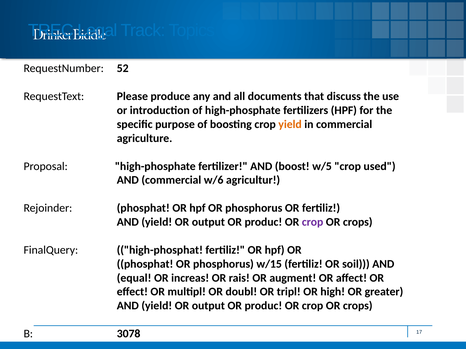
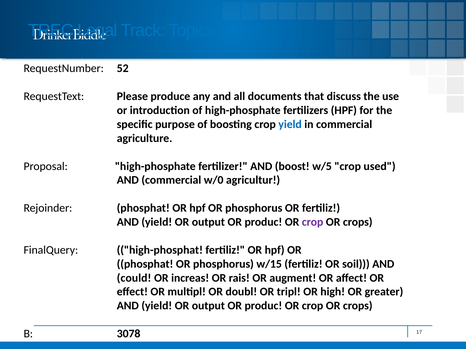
yield colour: orange -> blue (290, 124)
w/6: w/6 -> w/0 (214, 180)
equal: equal -> could (134, 278)
